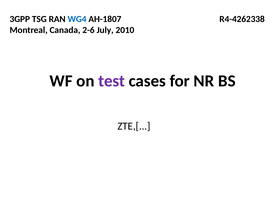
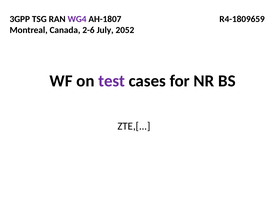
WG4 colour: blue -> purple (77, 19)
R4-4262338: R4-4262338 -> R4-1809659 (242, 19)
2010: 2010 -> 2052 (125, 30)
